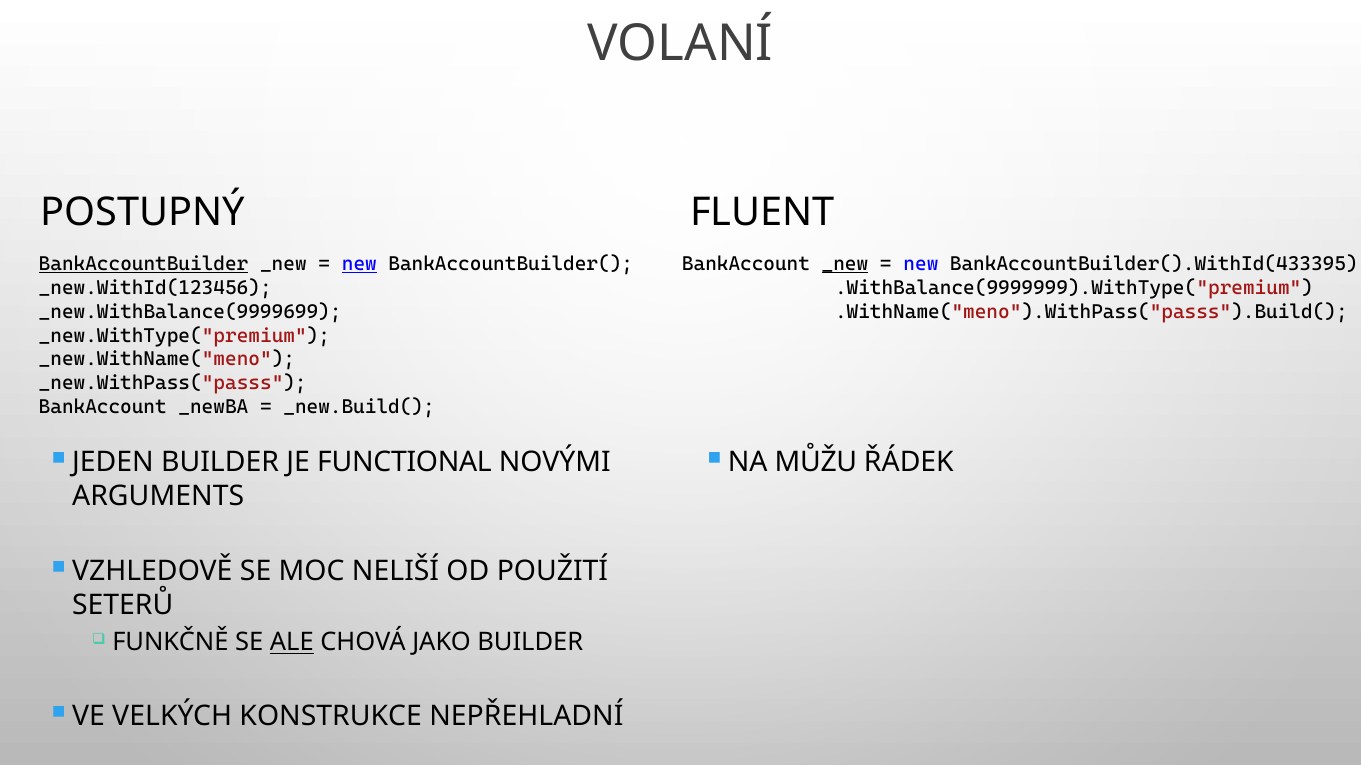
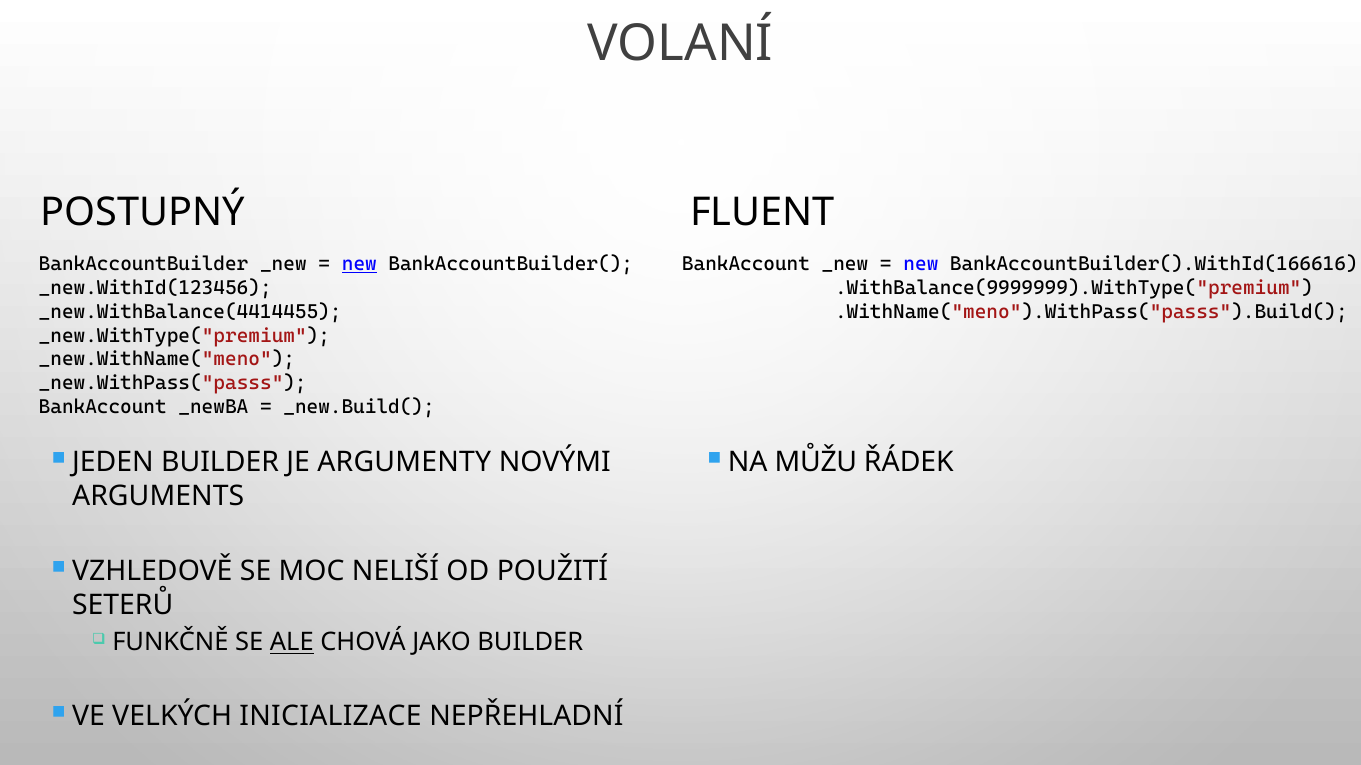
BankAccountBuilder underline: present -> none (144, 264)
_new underline: present -> none (845, 264)
BankAccountBuilder().WithId(433395: BankAccountBuilder().WithId(433395 -> BankAccountBuilder().WithId(166616 (1154, 264)
_new.WithBalance(9999699: _new.WithBalance(9999699 -> _new.WithBalance(4414455 (190, 312)
FUNCTIONAL: FUNCTIONAL -> ARGUMENTY (404, 462)
KONSTRUKCE: KONSTRUKCE -> INICIALIZACE (331, 717)
